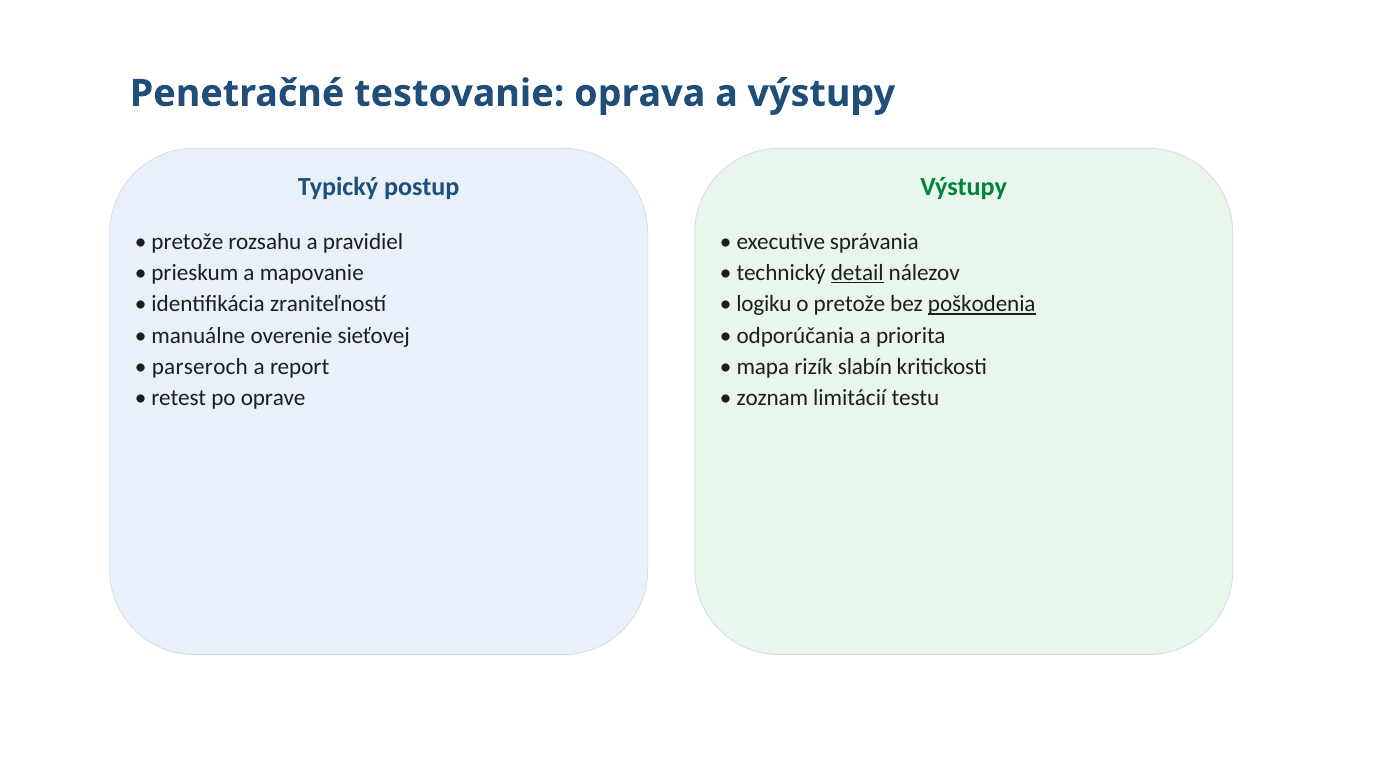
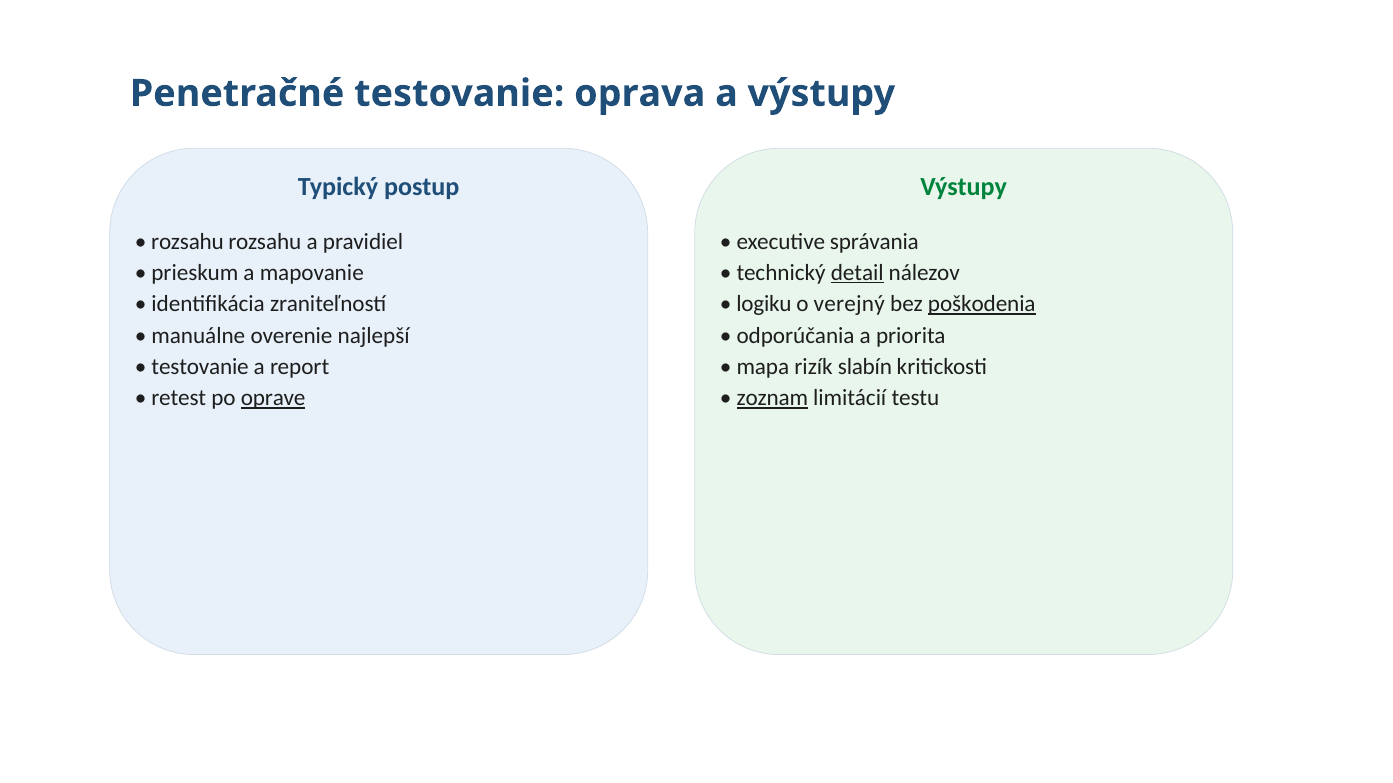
pretože: pretože -> rozsahu (187, 242)
o pretože: pretože -> verejný (849, 304)
sieťovej: sieťovej -> najlepší (374, 336)
parseroch: parseroch -> testovanie (200, 367)
oprave underline: none -> present (273, 398)
zoznam underline: none -> present (772, 398)
